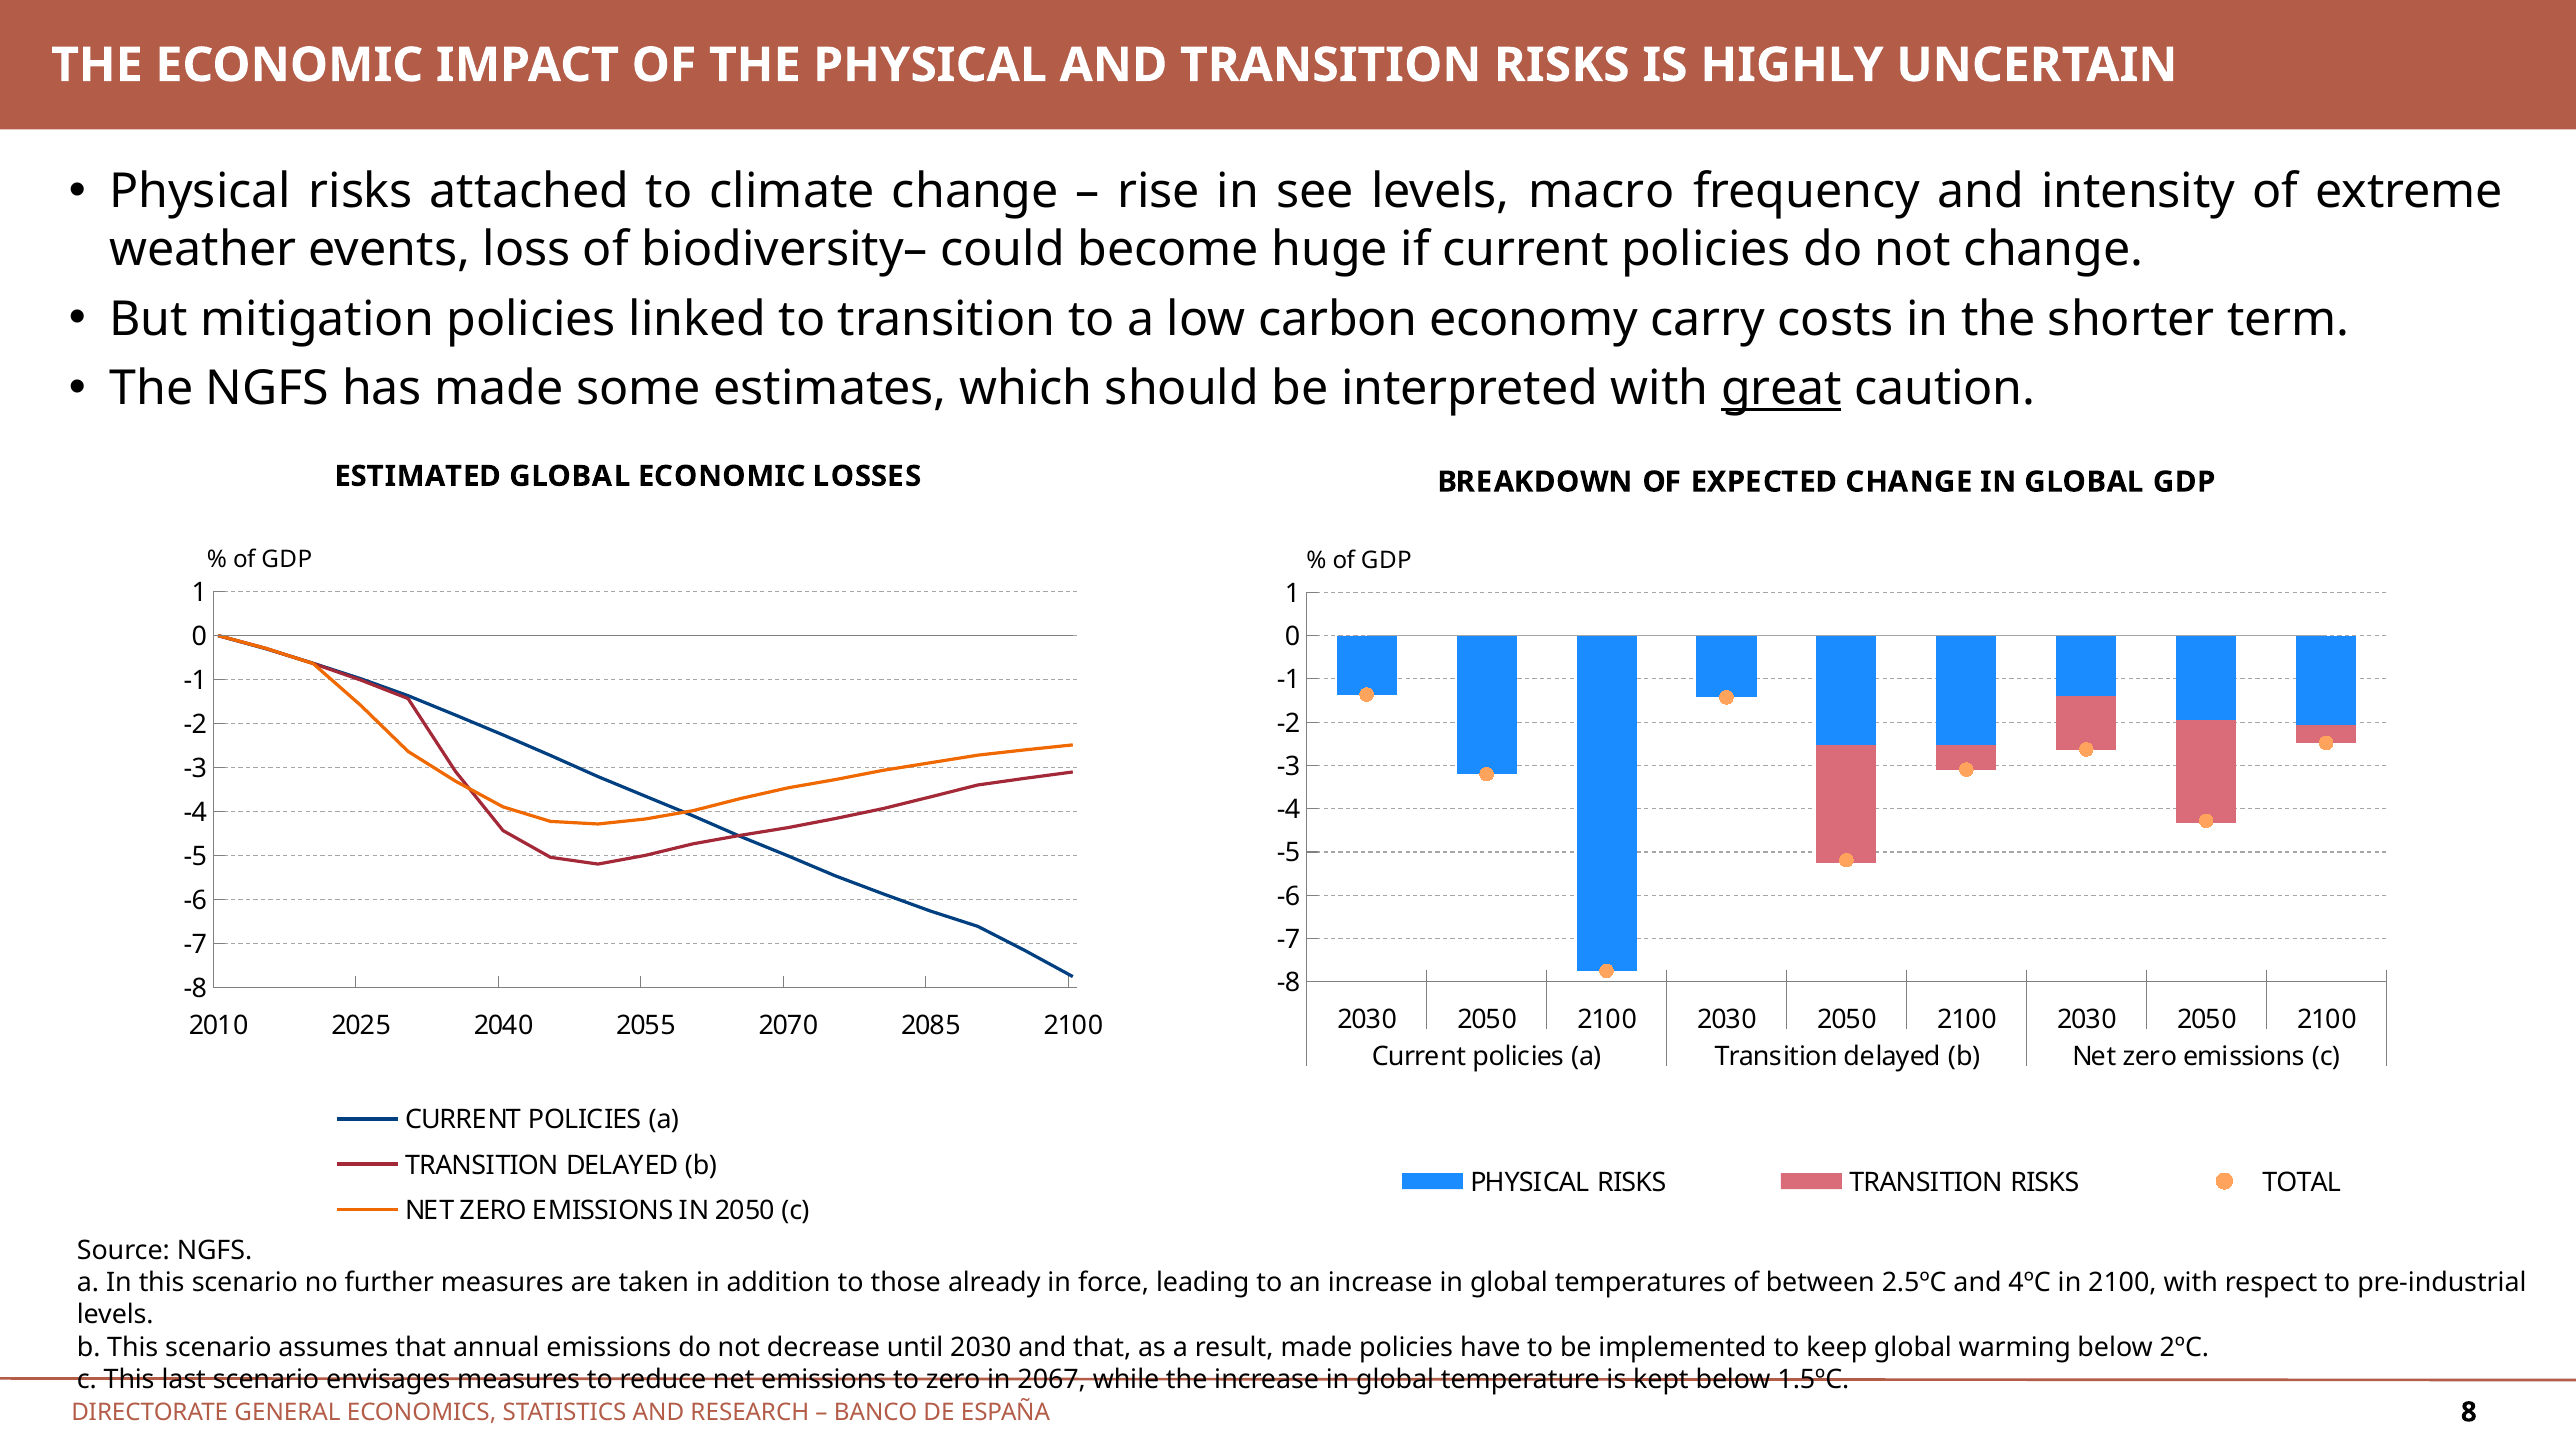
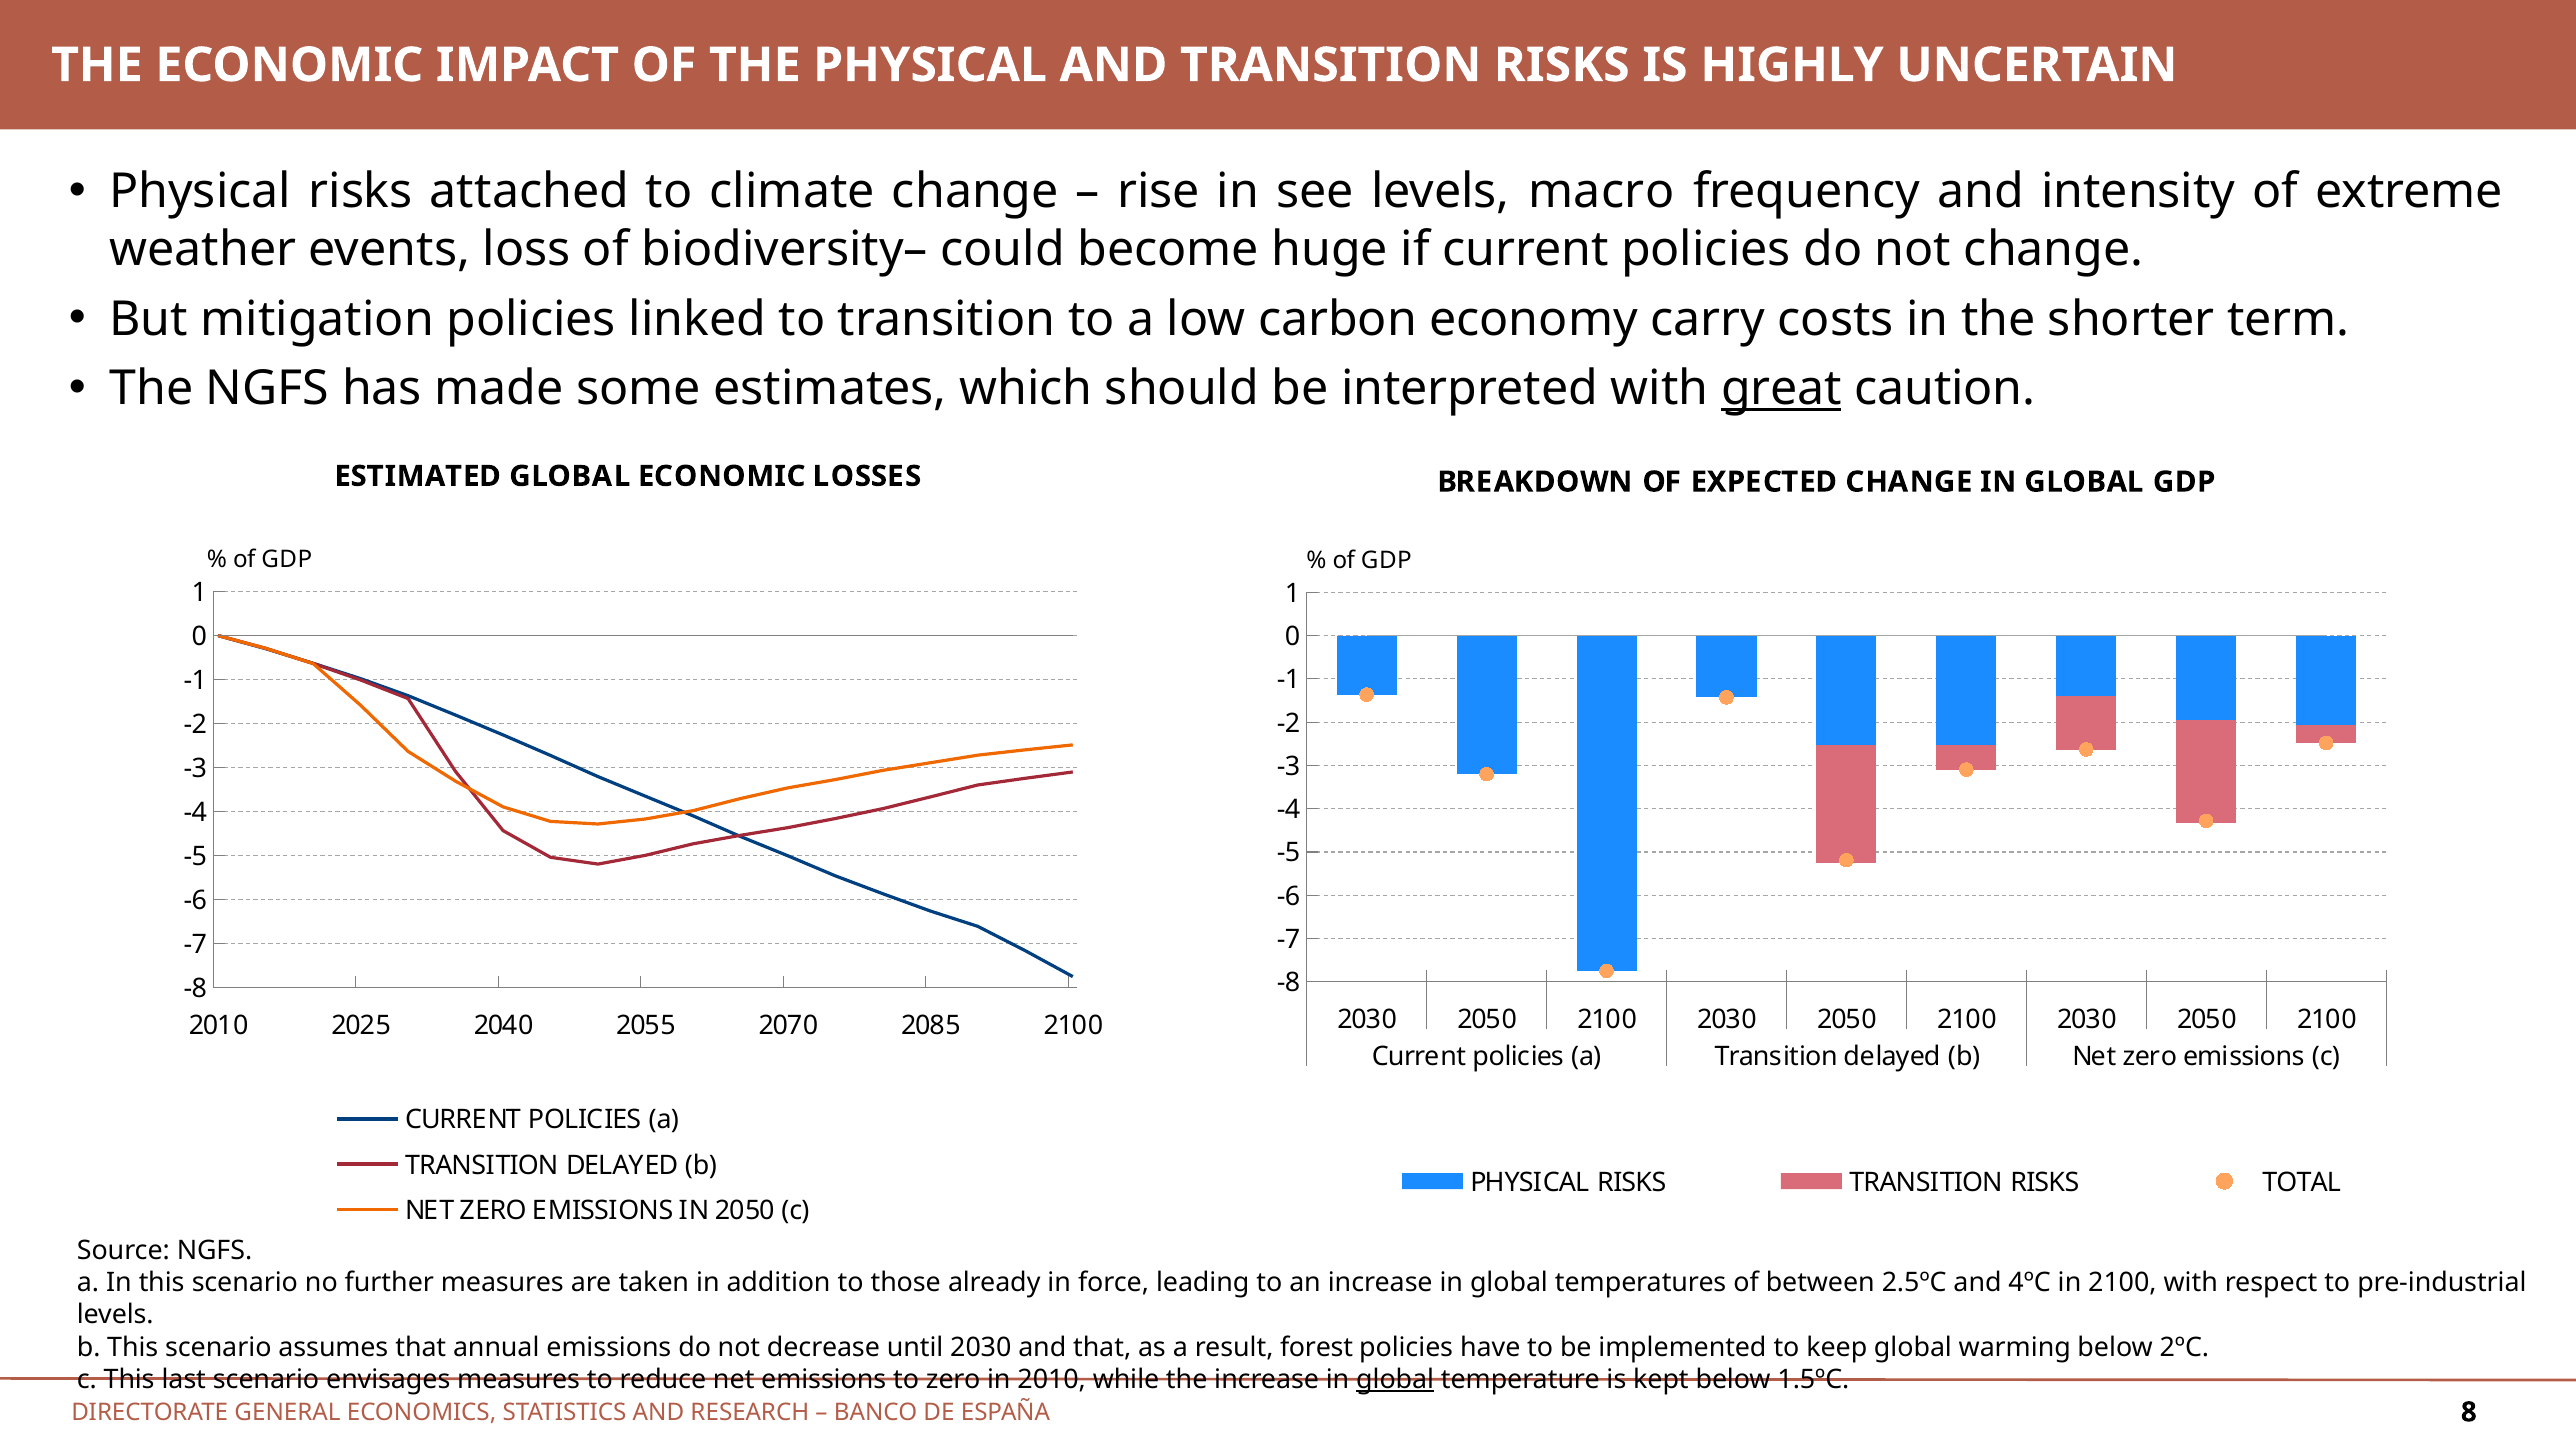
result made: made -> forest (1316, 1347)
in 2067: 2067 -> 2010 (1052, 1380)
global underline: none -> present (1395, 1380)
